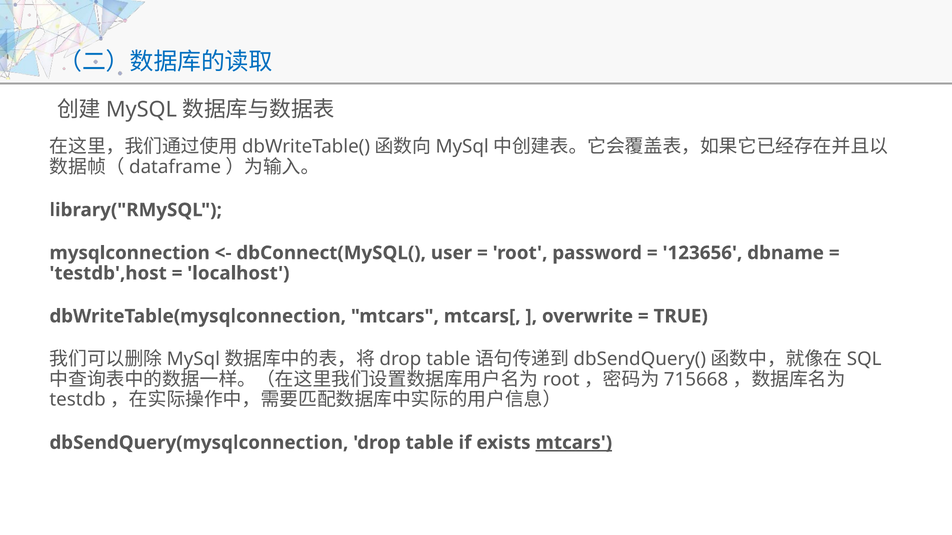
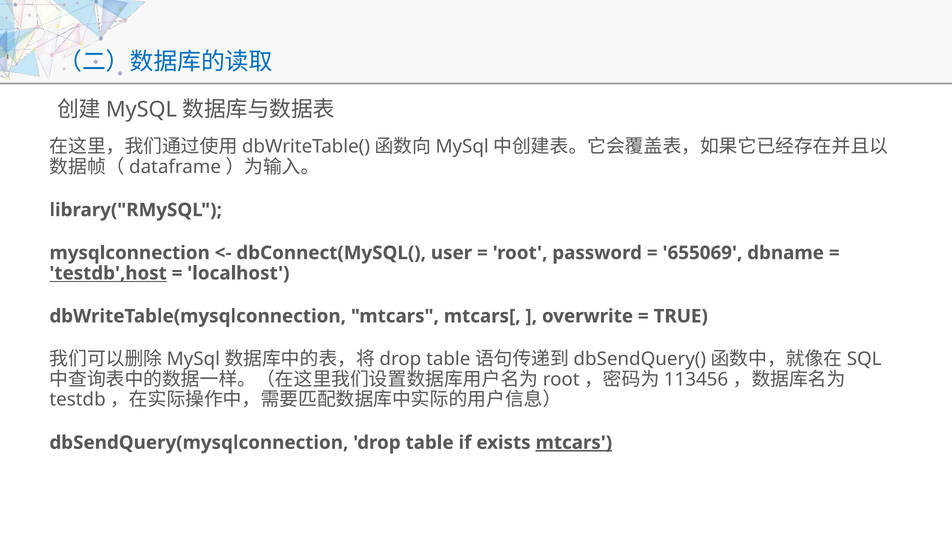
123656: 123656 -> 655069 (702, 253)
testdb',host underline: none -> present (108, 274)
715668: 715668 -> 113456 (696, 380)
